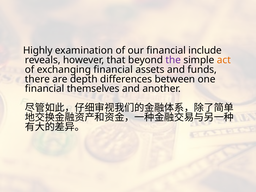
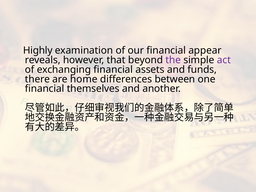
include: include -> appear (205, 50)
act colour: orange -> purple (224, 60)
depth: depth -> home (84, 79)
